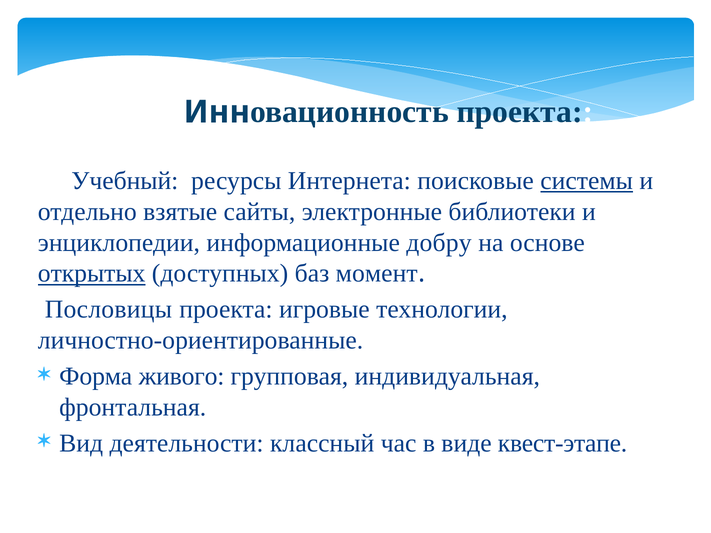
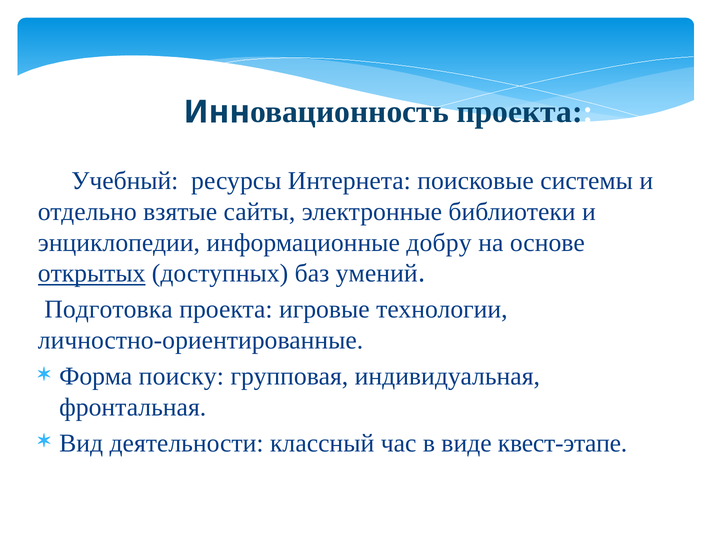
системы underline: present -> none (587, 181)
момент: момент -> умений (377, 274)
Пословицы: Пословицы -> Подготовка (108, 310)
живого: живого -> поиску (181, 377)
